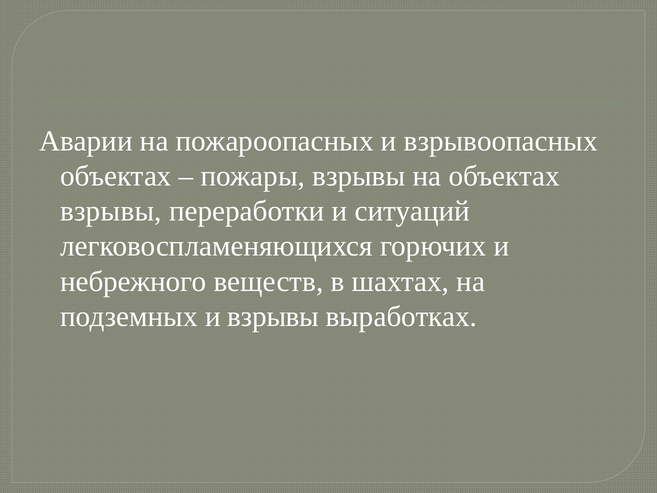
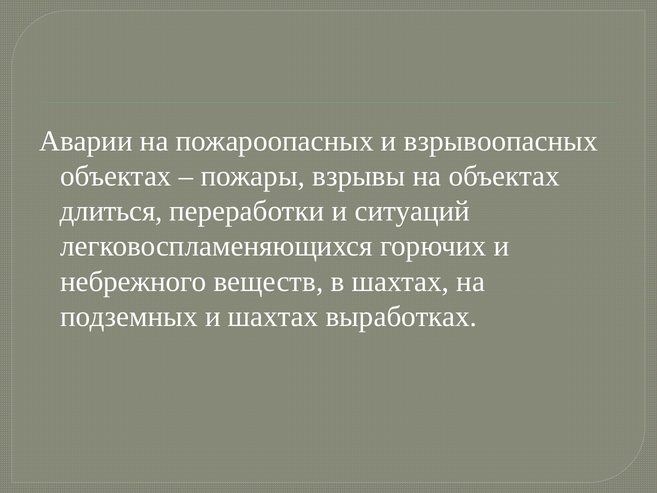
взрывы: взрывы -> длиться (111, 211)
и взрывы: взрывы -> шахтах (273, 316)
